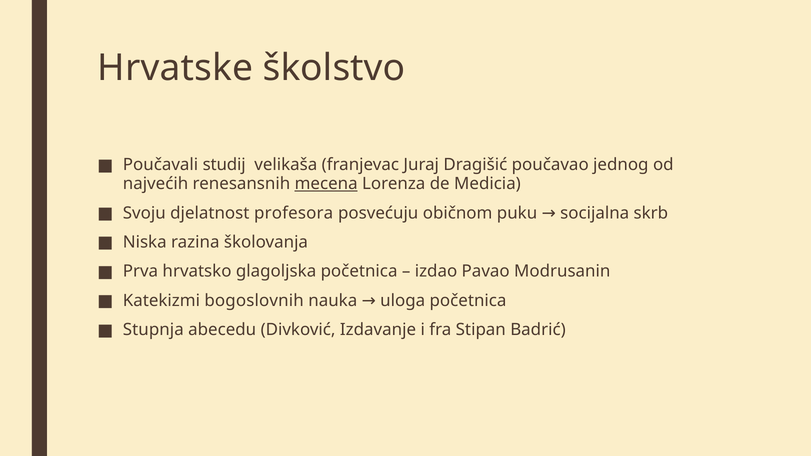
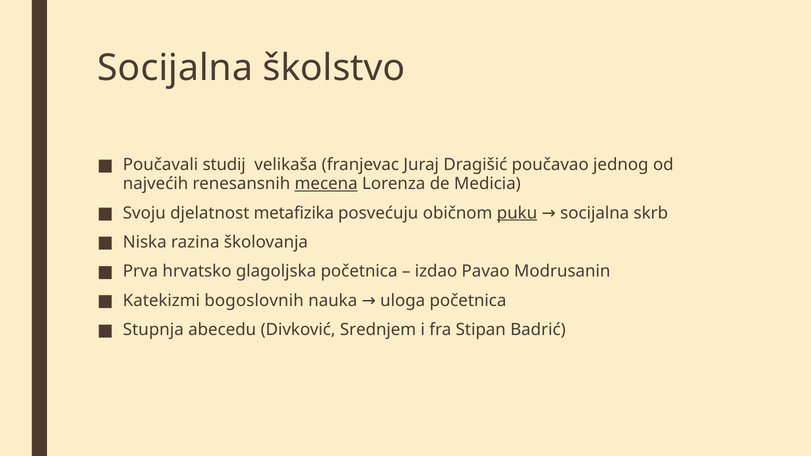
Hrvatske: Hrvatske -> Socijalna (175, 68)
profesora: profesora -> metafizika (294, 213)
puku underline: none -> present (517, 213)
Izdavanje: Izdavanje -> Srednjem (378, 330)
